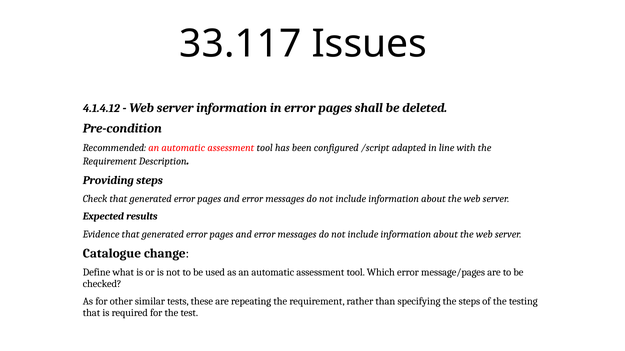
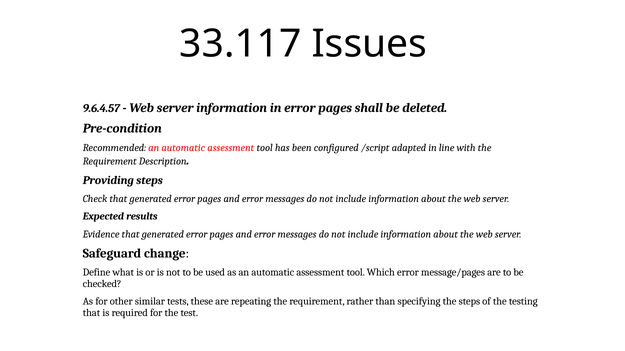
4.1.4.12: 4.1.4.12 -> 9.6.4.57 (101, 109)
Catalogue: Catalogue -> Safeguard (112, 254)
